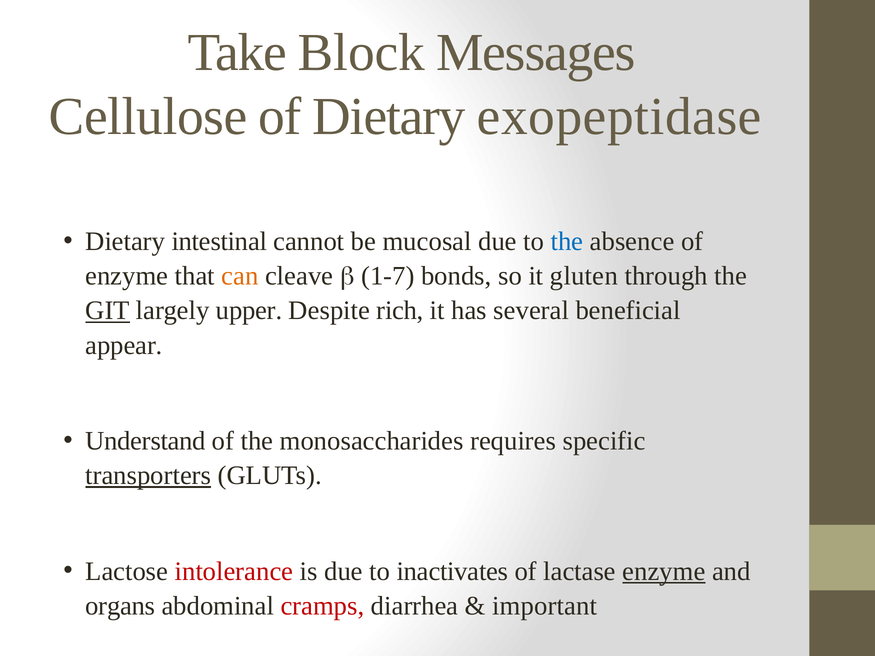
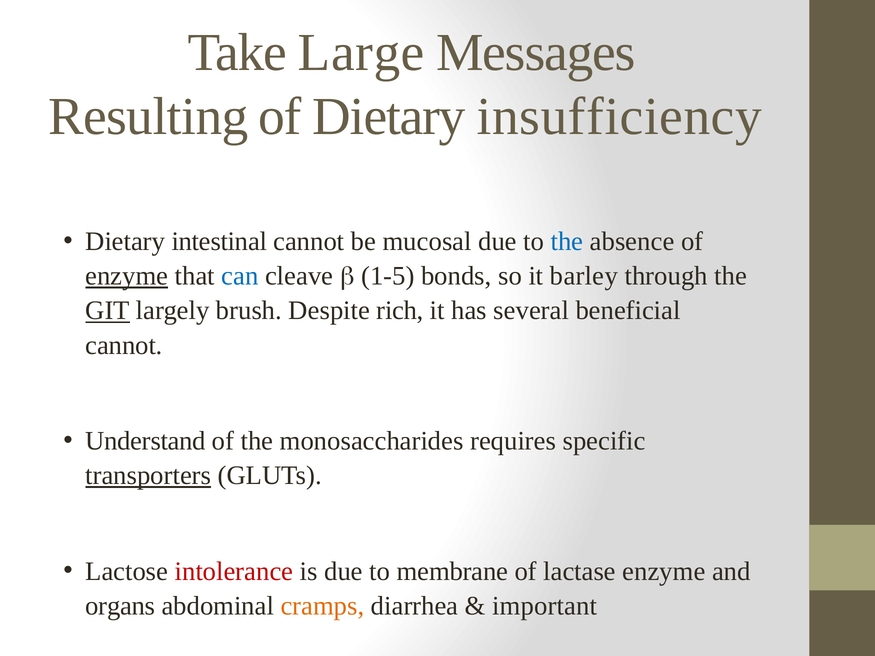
Block: Block -> Large (361, 53)
Cellulose: Cellulose -> Resulting (148, 117)
exopeptidase: exopeptidase -> insufficiency (619, 117)
enzyme underline: none -> present (127, 276)
can colour: orange -> blue (240, 276)
1-7: 1-7 -> 1-5 (388, 276)
gluten: gluten -> barley (584, 276)
upper: upper -> brush (249, 311)
appear: appear -> cannot (124, 345)
inactivates: inactivates -> membrane (452, 572)
enzyme underline: present -> none (664, 572)
cramps colour: red -> orange (323, 606)
